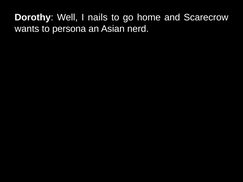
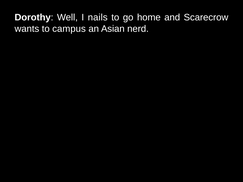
persona: persona -> campus (69, 29)
